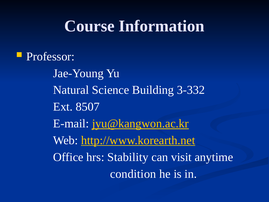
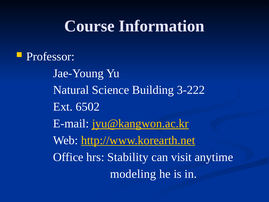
3-332: 3-332 -> 3-222 (191, 90)
8507: 8507 -> 6502 (88, 107)
condition: condition -> modeling (133, 174)
